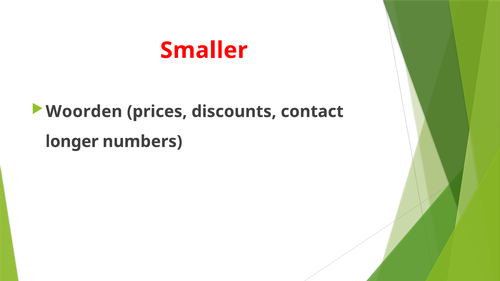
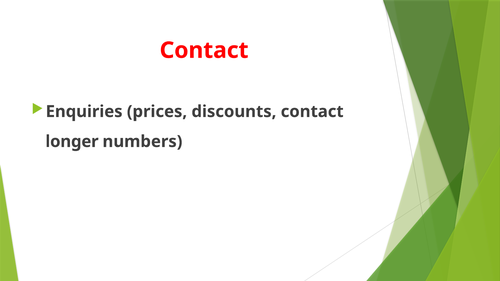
Smaller: Smaller -> Contact (204, 50)
Woorden: Woorden -> Enquiries (84, 112)
